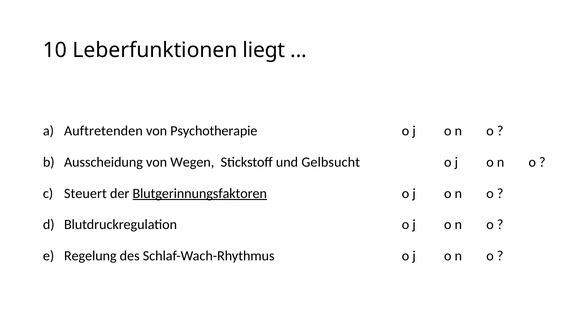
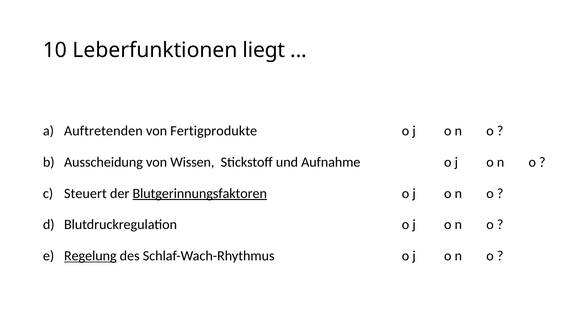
Psychotherapie: Psychotherapie -> Fertigprodukte (214, 131)
Wegen: Wegen -> Wissen (192, 162)
Gelbsucht: Gelbsucht -> Aufnahme (331, 162)
Regelung underline: none -> present (90, 256)
